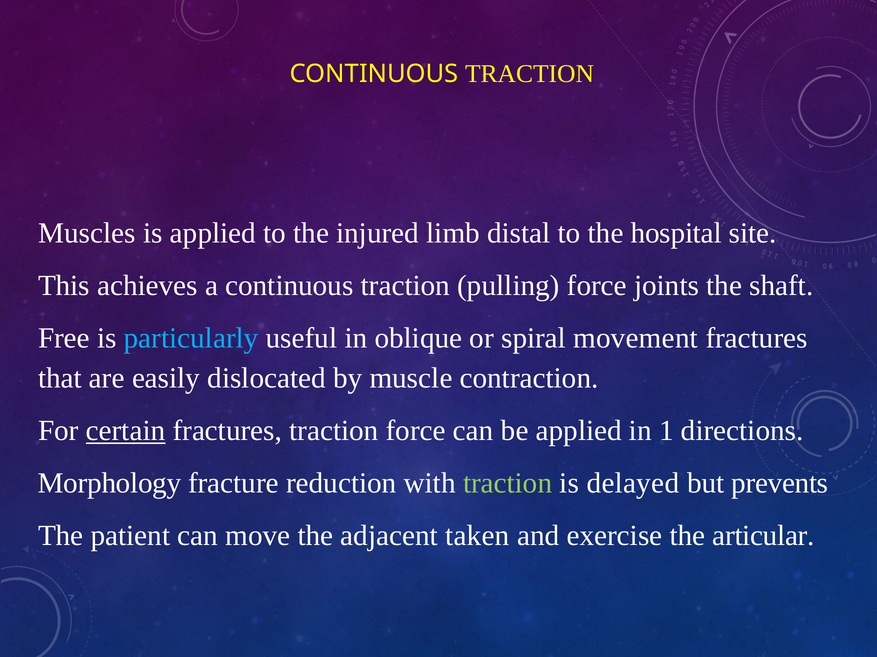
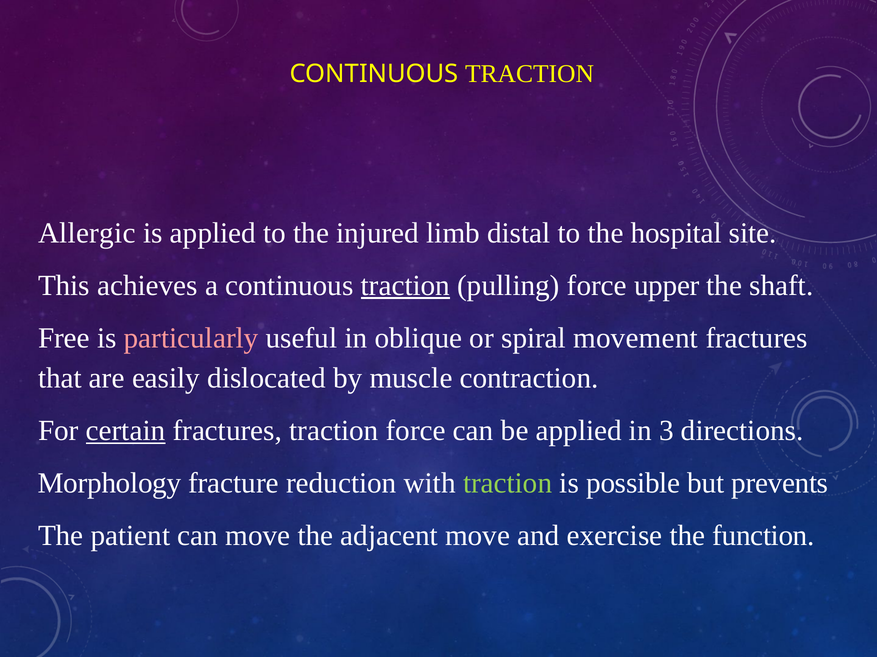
Muscles: Muscles -> Allergic (87, 233)
traction underline: none -> present (405, 286)
joints: joints -> upper (667, 286)
particularly colour: light blue -> pink (191, 338)
1: 1 -> 3 (666, 431)
delayed: delayed -> possible (633, 484)
adjacent taken: taken -> move (477, 536)
articular: articular -> function (763, 536)
